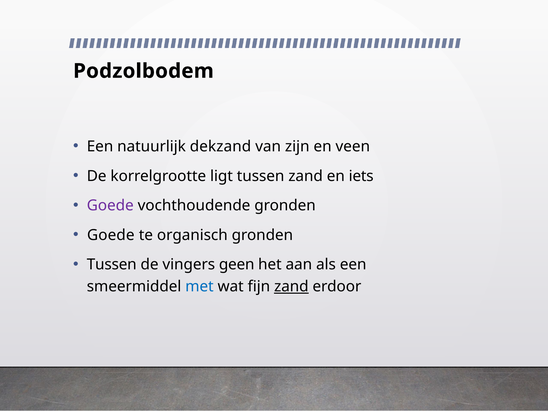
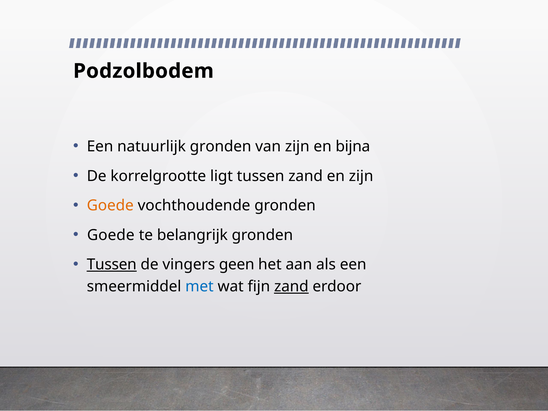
natuurlijk dekzand: dekzand -> gronden (221, 146)
veen: veen -> bijna (353, 146)
en iets: iets -> zijn (361, 176)
Goede colour: purple -> orange (110, 206)
organisch: organisch -> belangrijk (192, 235)
Tussen underline: none -> present (112, 265)
